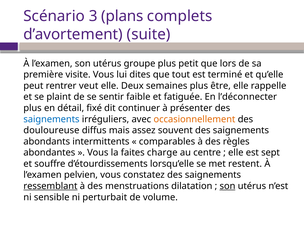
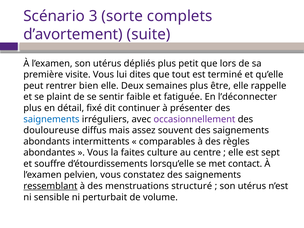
plans: plans -> sorte (122, 16)
groupe: groupe -> dépliés (139, 63)
veut: veut -> bien (89, 86)
occasionnellement colour: orange -> purple (194, 119)
charge: charge -> culture (162, 153)
restent: restent -> contact (245, 164)
dilatation: dilatation -> structuré (192, 186)
son underline: present -> none (227, 186)
